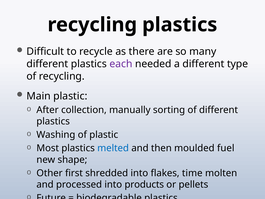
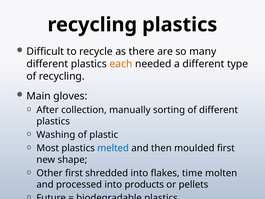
each colour: purple -> orange (121, 64)
Main plastic: plastic -> gloves (70, 96)
moulded fuel: fuel -> first (226, 148)
